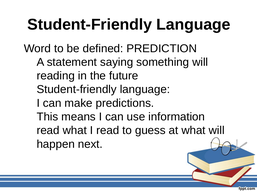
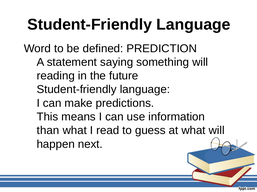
read: read -> than (48, 131)
